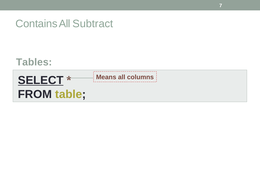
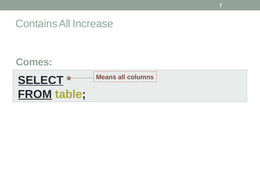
Subtract: Subtract -> Increase (93, 24)
Tables: Tables -> Comes (34, 62)
FROM underline: none -> present (35, 94)
